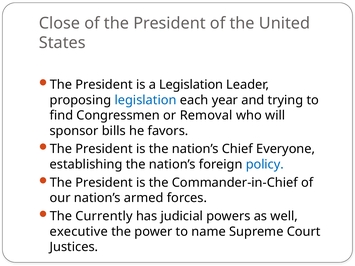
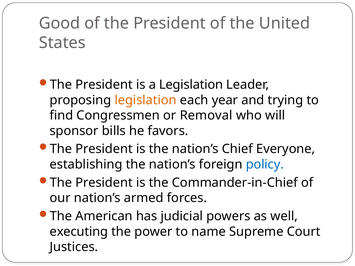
Close: Close -> Good (60, 23)
legislation colour: blue -> orange (146, 100)
Currently: Currently -> American (104, 216)
executive: executive -> executing (79, 232)
